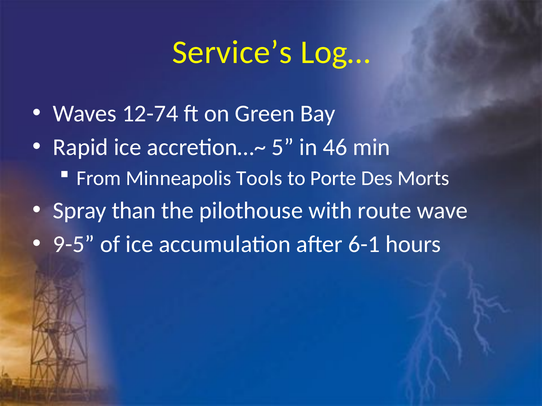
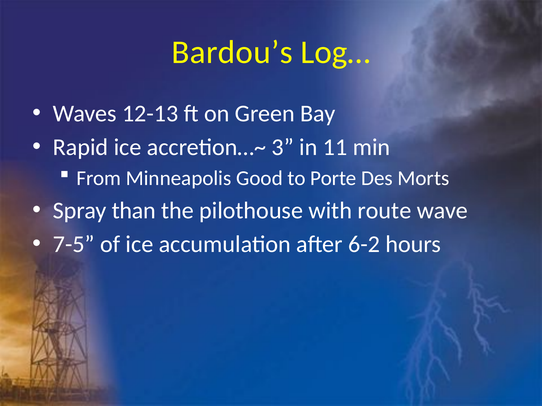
Service’s: Service’s -> Bardou’s (232, 52)
12-74: 12-74 -> 12-13 (150, 114)
5: 5 -> 3 (283, 147)
46: 46 -> 11 (335, 147)
Tools: Tools -> Good (259, 179)
9-5: 9-5 -> 7-5 (74, 244)
6-1: 6-1 -> 6-2 (364, 244)
